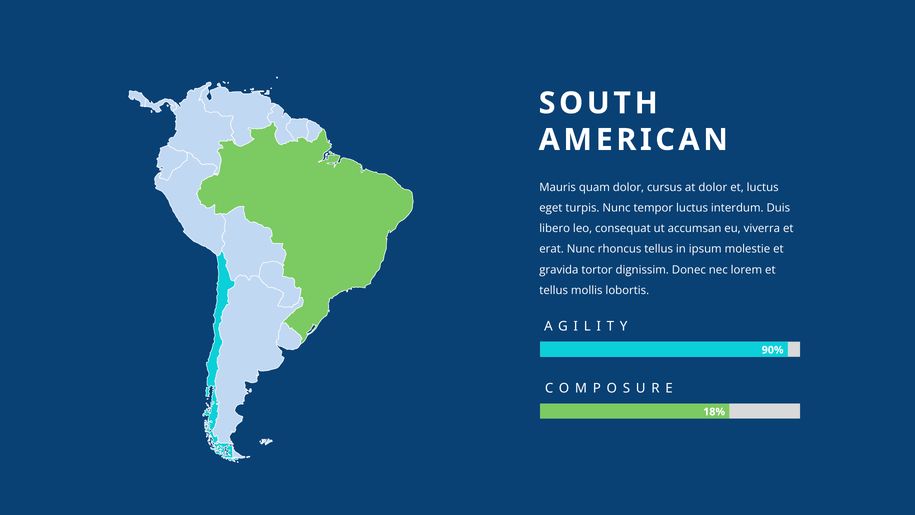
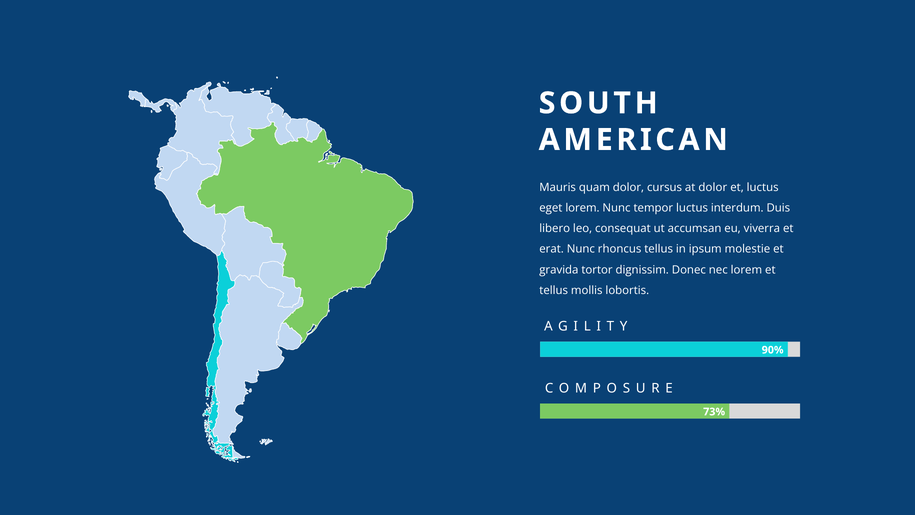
eget turpis: turpis -> lorem (582, 208)
18%: 18% -> 73% (714, 412)
